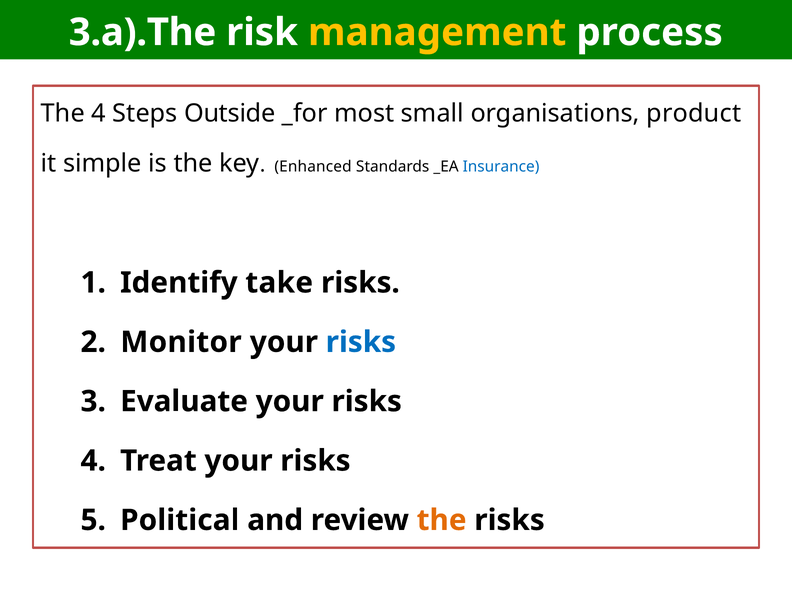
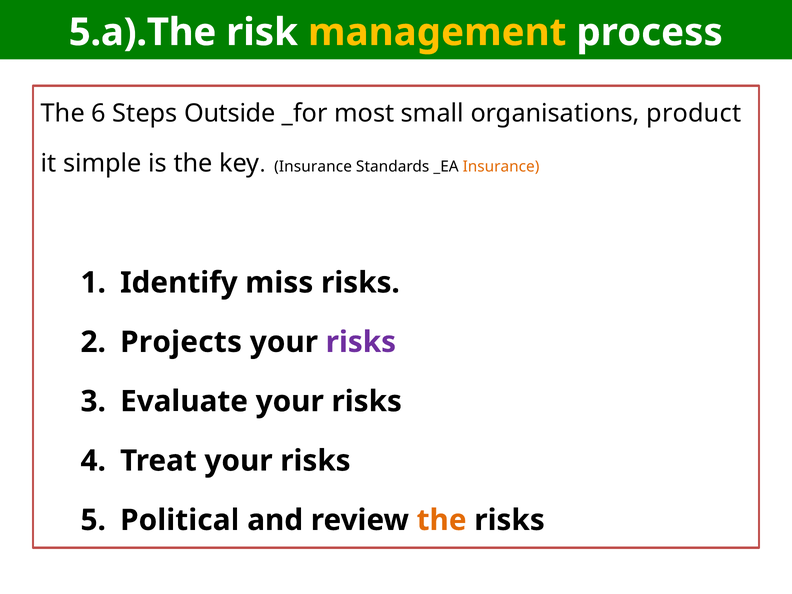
3.a).The: 3.a).The -> 5.a).The (143, 32)
The 4: 4 -> 6 (99, 113)
Enhanced: Enhanced -> Insurance (313, 167)
Insurance colour: blue -> orange (501, 167)
take: take -> miss (279, 283)
Monitor: Monitor -> Projects (181, 342)
risks colour: blue -> purple (361, 342)
